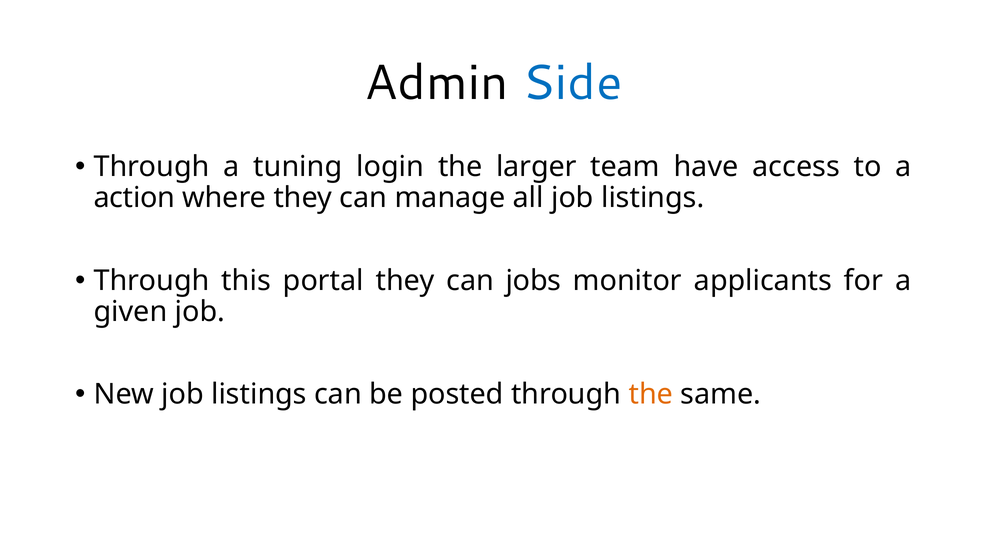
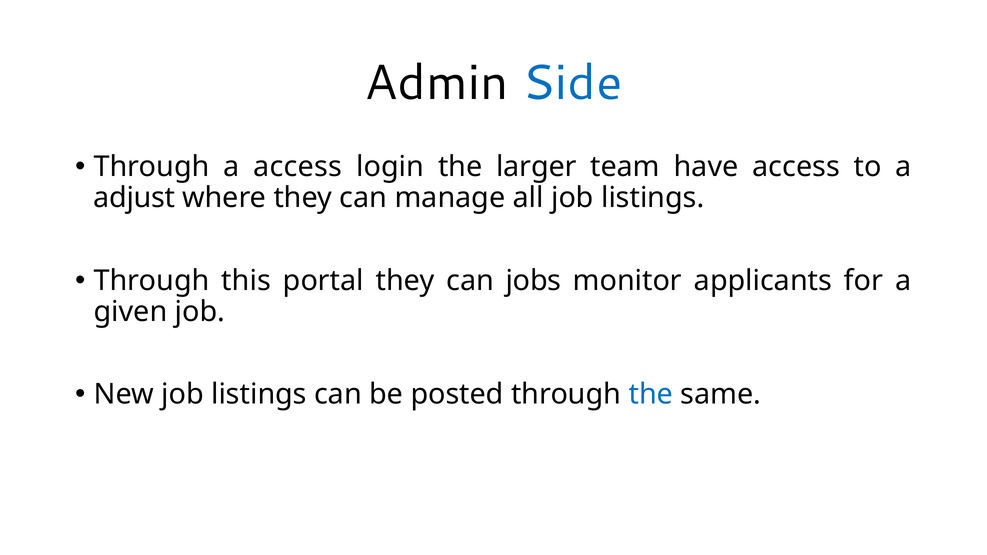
a tuning: tuning -> access (298, 167)
action: action -> adjust (134, 198)
the colour: orange -> blue (651, 395)
